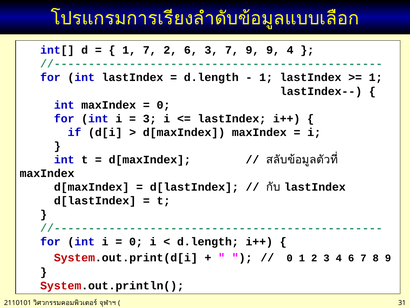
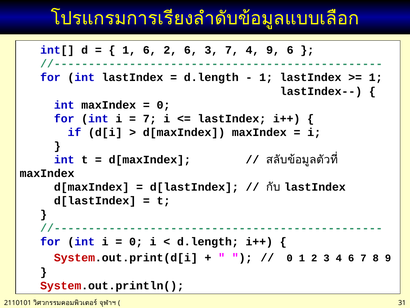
1 7: 7 -> 6 (150, 50)
7 9: 9 -> 4 (252, 50)
9 4: 4 -> 6 (290, 50)
3: 3 -> 7 (150, 118)
